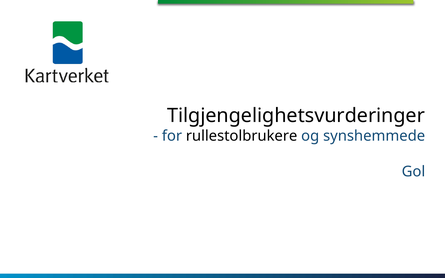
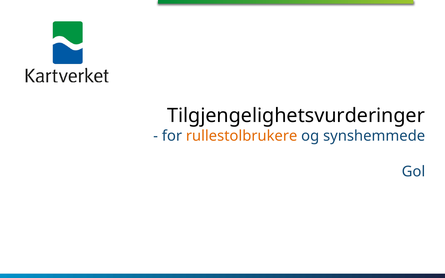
rullestolbrukere colour: black -> orange (242, 136)
